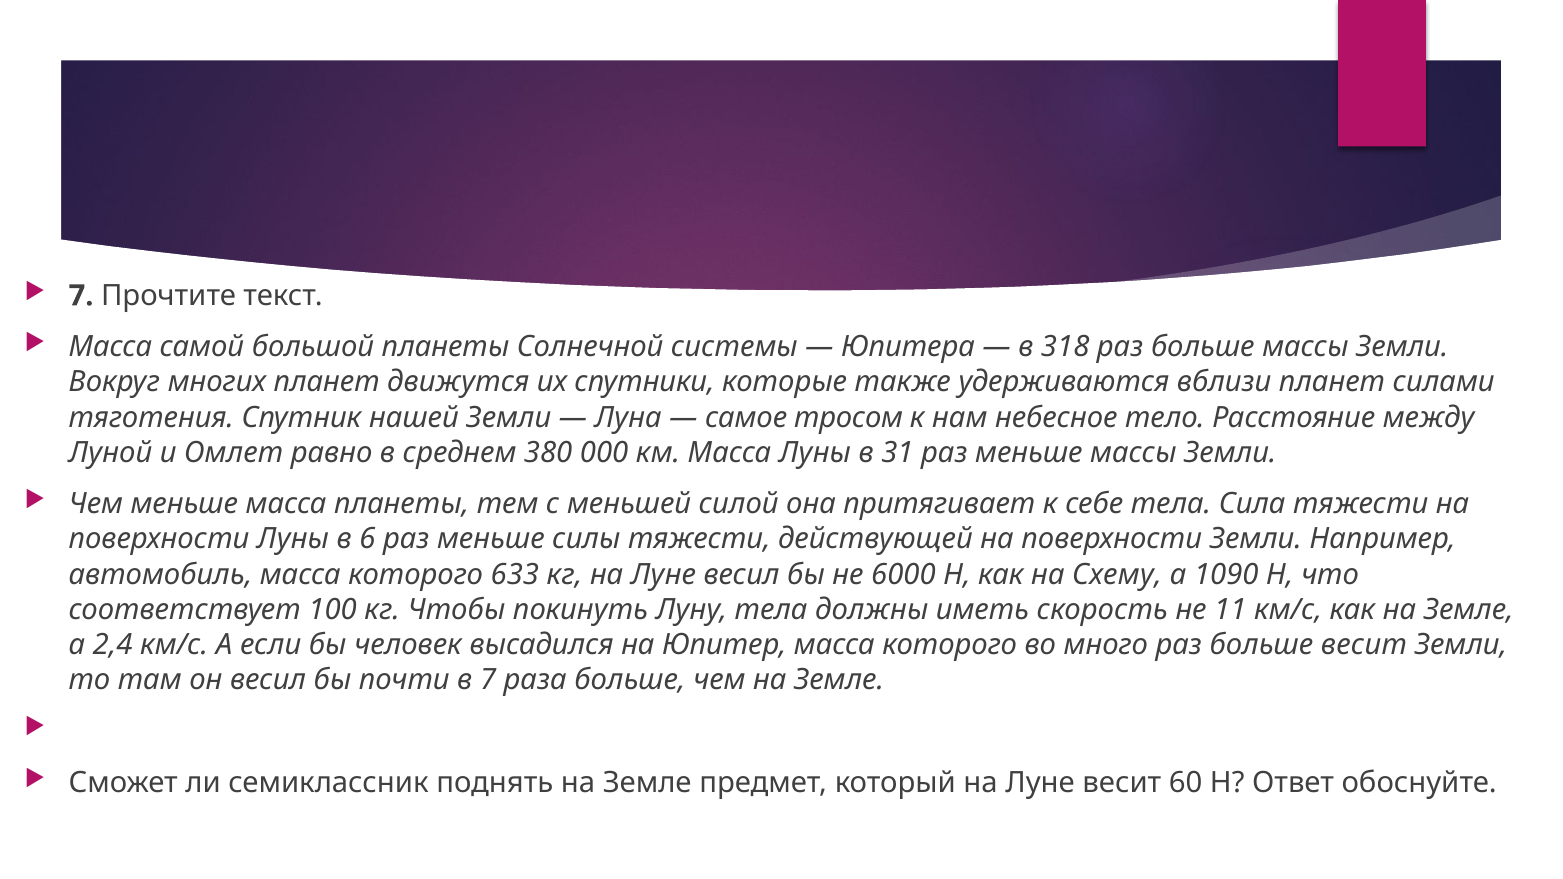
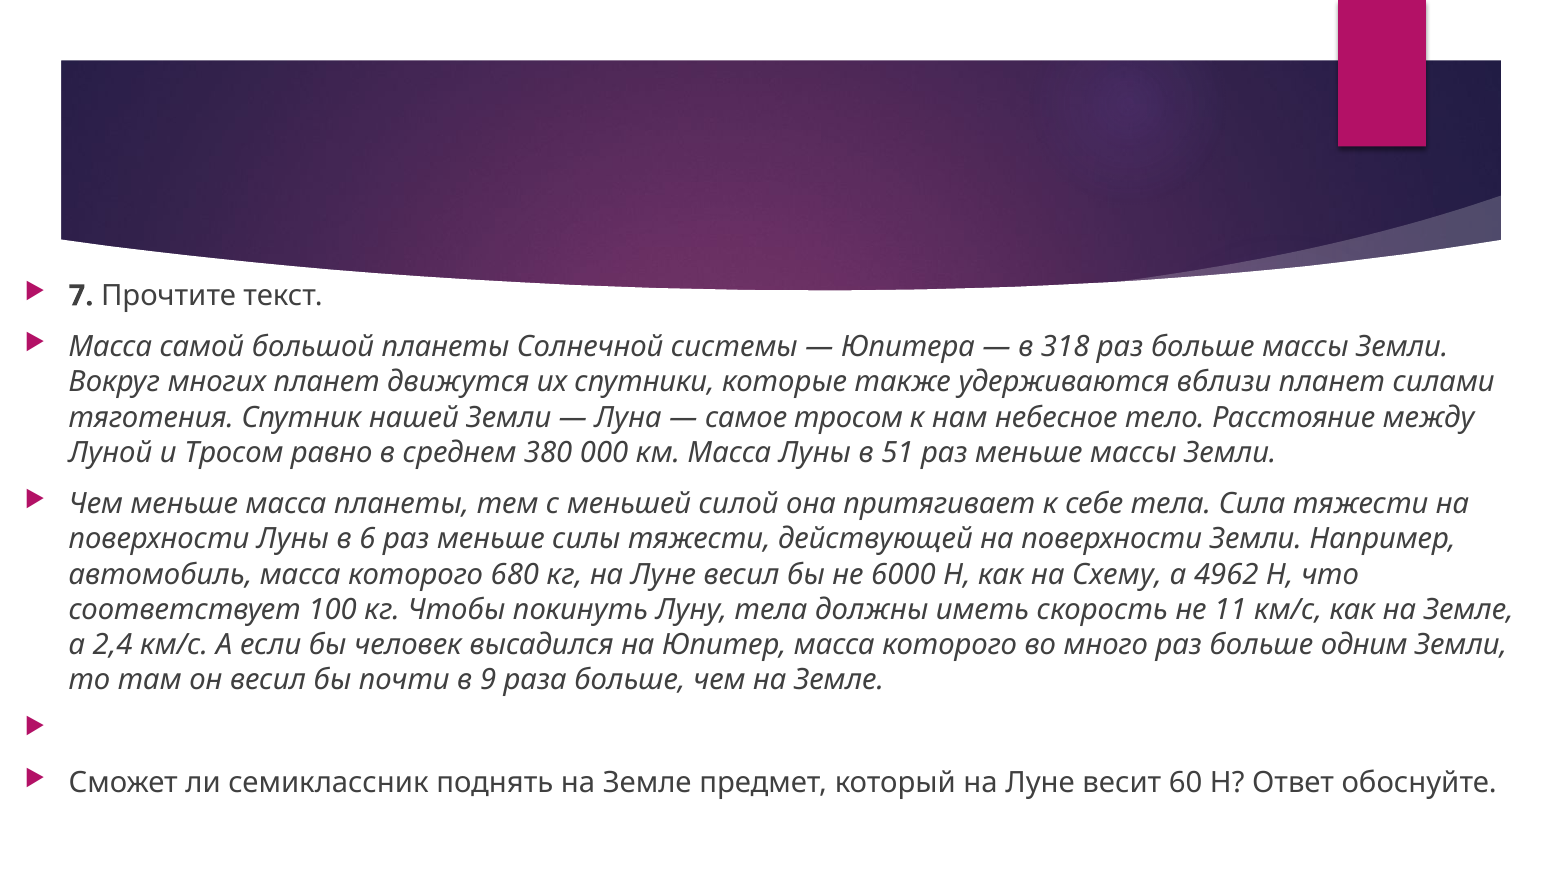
и Омлет: Омлет -> Тросом (234, 453)
31: 31 -> 51 (898, 453)
633: 633 -> 680 (515, 575)
1090: 1090 -> 4962 (1226, 575)
больше весит: весит -> одним (1364, 645)
в 7: 7 -> 9 (488, 680)
